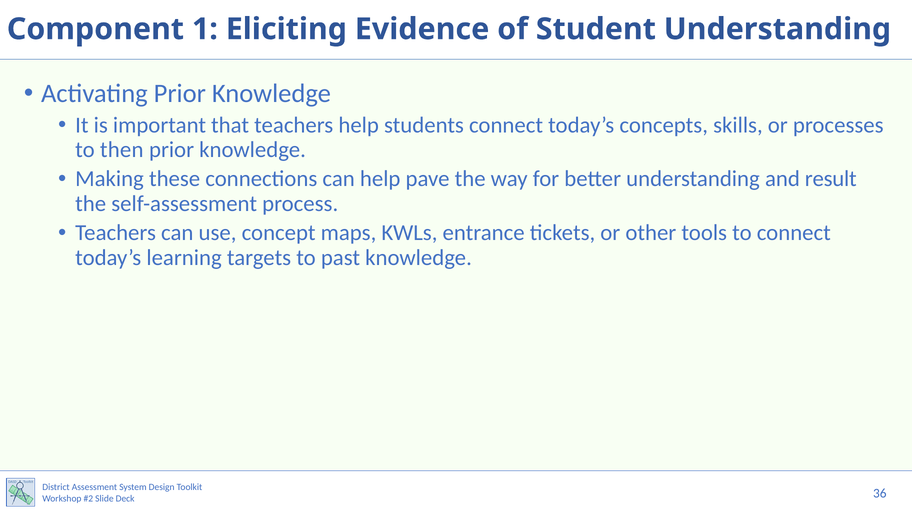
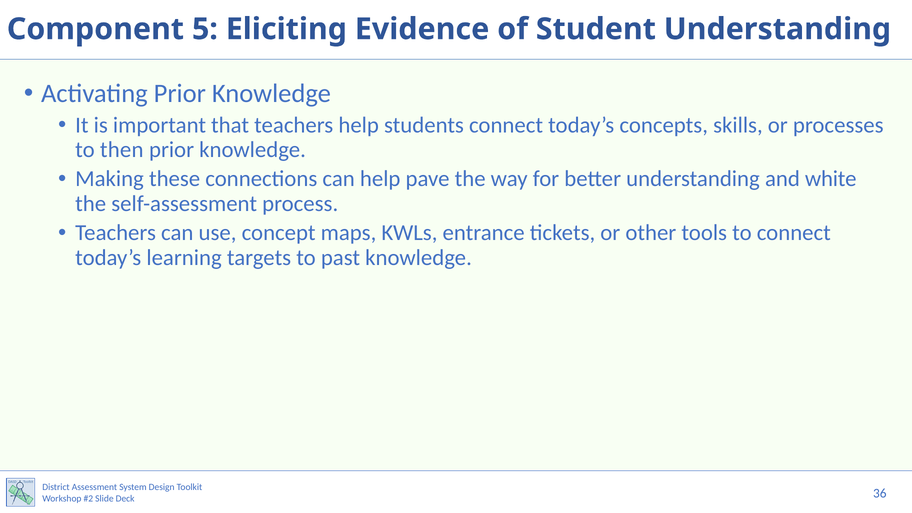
1: 1 -> 5 (205, 29)
result: result -> white (831, 179)
